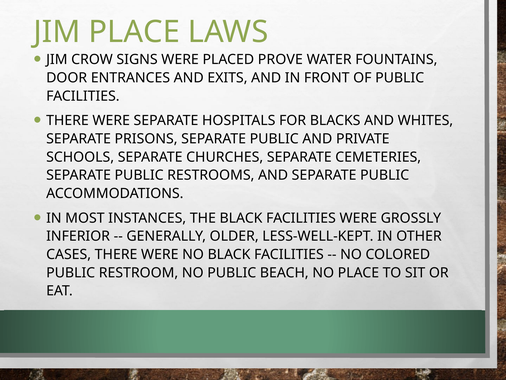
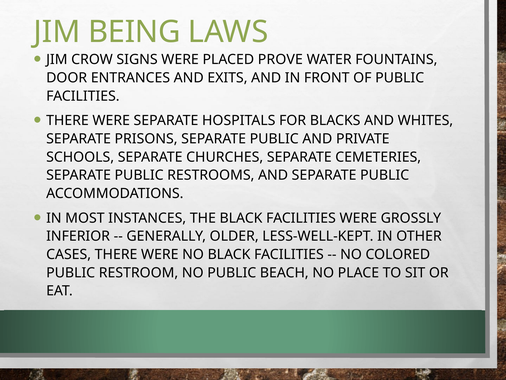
JIM PLACE: PLACE -> BEING (134, 32)
